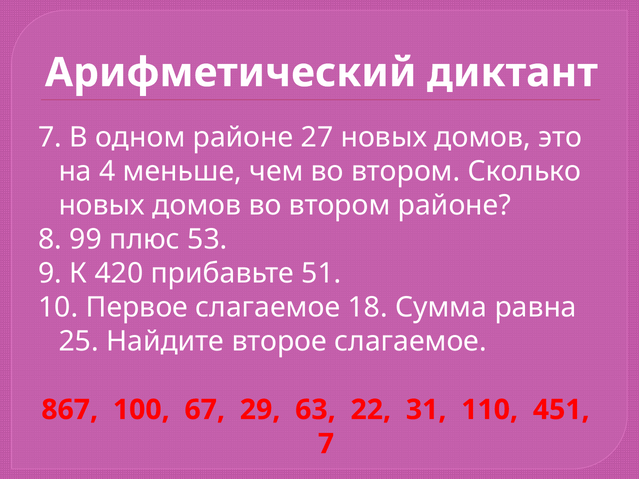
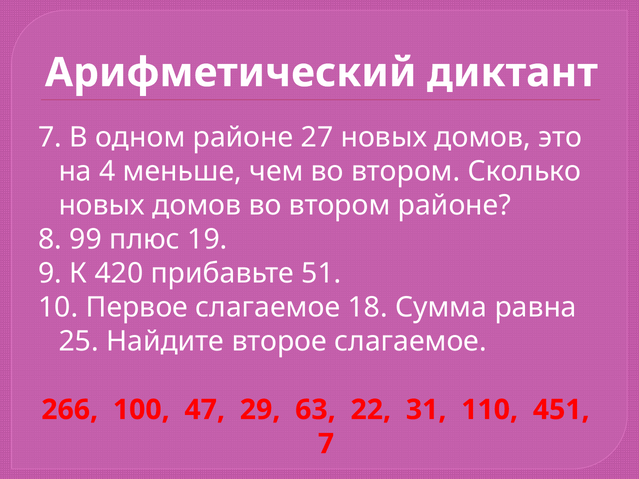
53: 53 -> 19 (207, 239)
867: 867 -> 266 (70, 410)
67: 67 -> 47 (205, 410)
